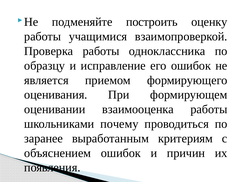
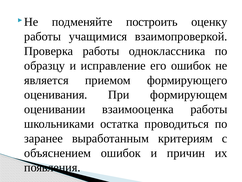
почему: почему -> остатка (119, 124)
